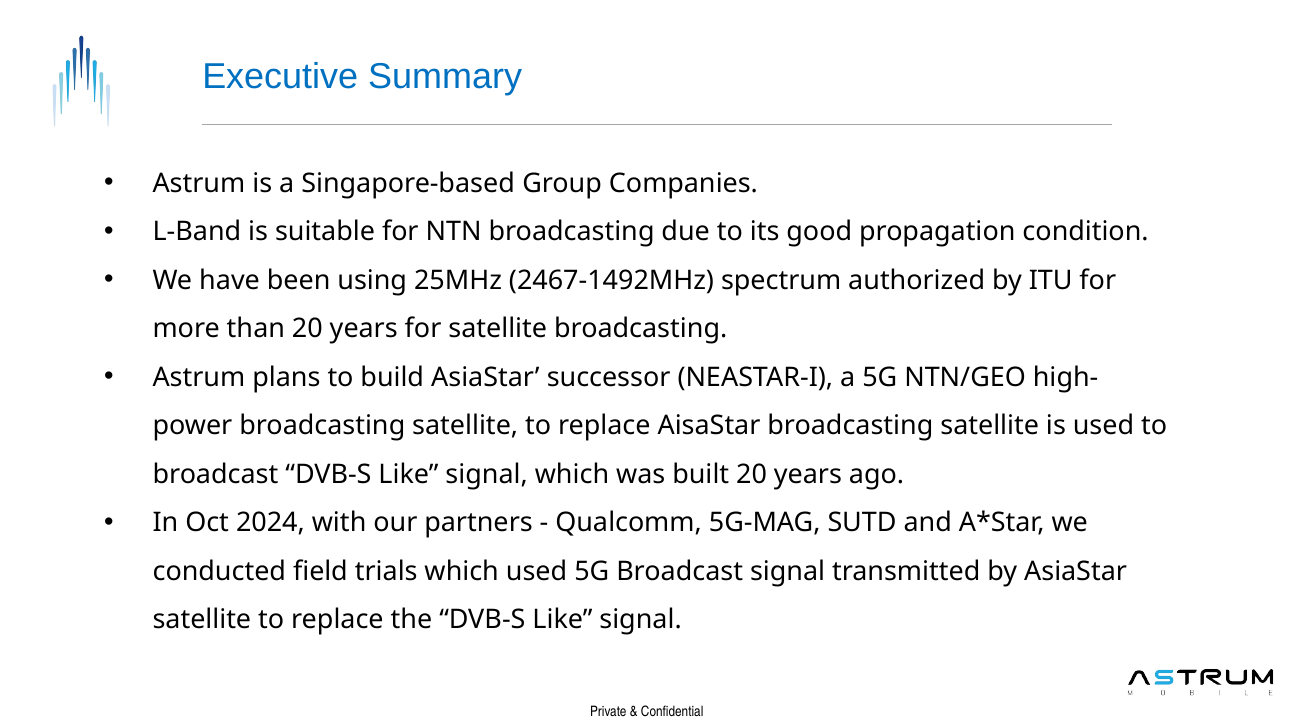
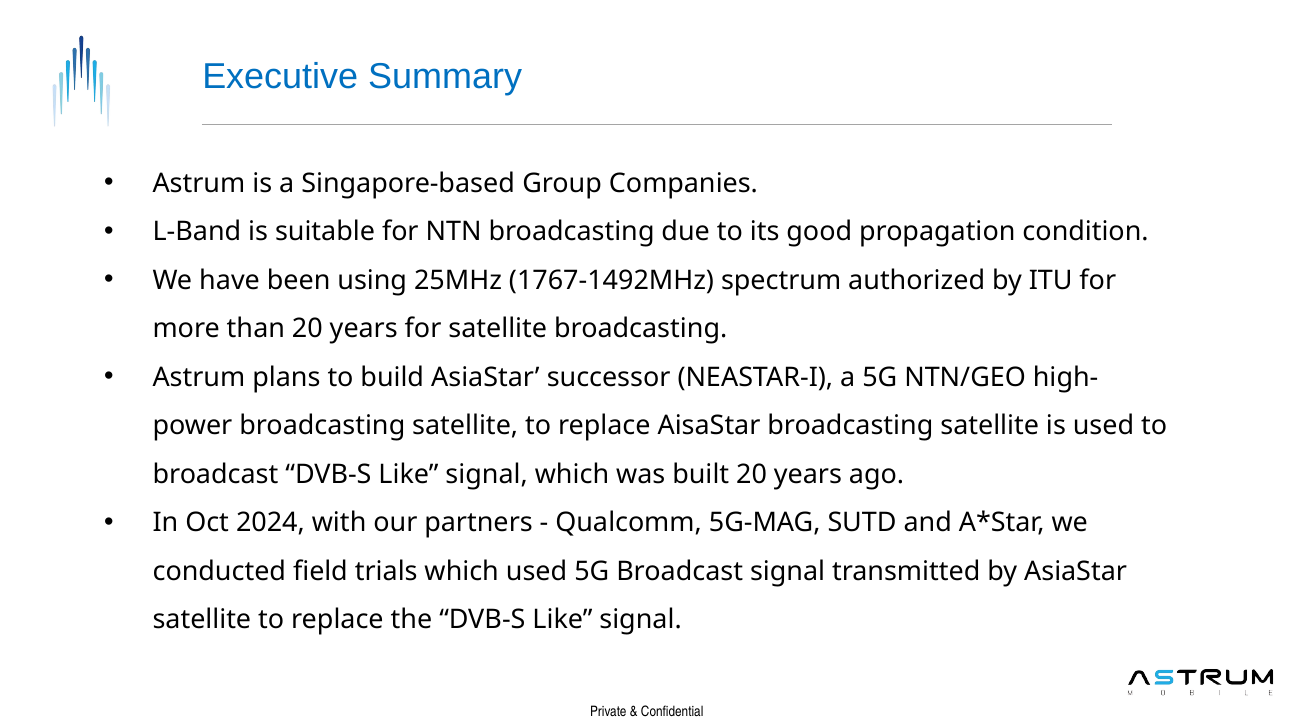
2467-1492MHz: 2467-1492MHz -> 1767-1492MHz (611, 280)
